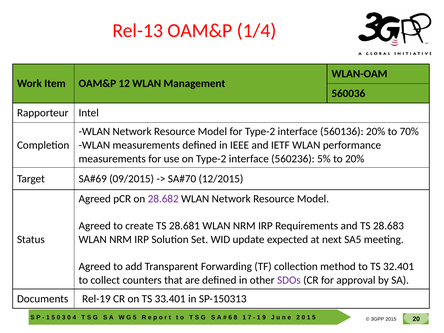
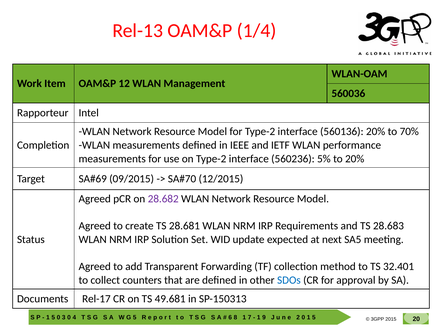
SDOs colour: purple -> blue (289, 280)
Rel-19: Rel-19 -> Rel-17 (96, 299)
33.401: 33.401 -> 49.681 (170, 299)
